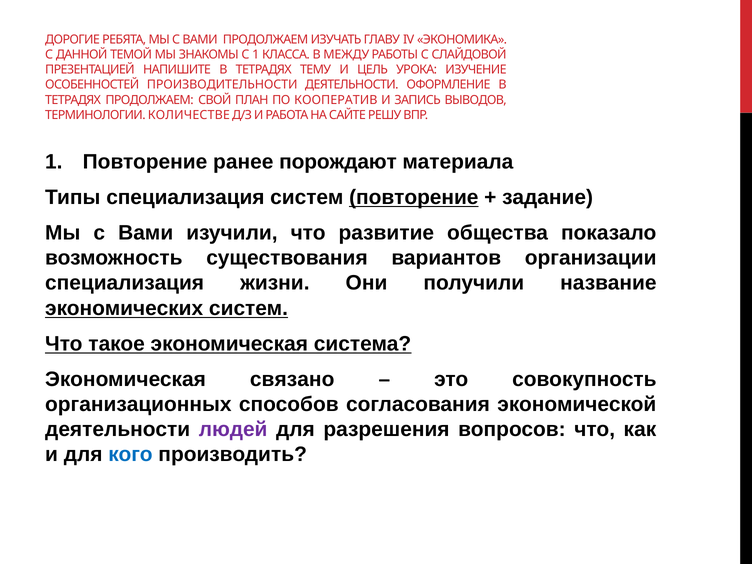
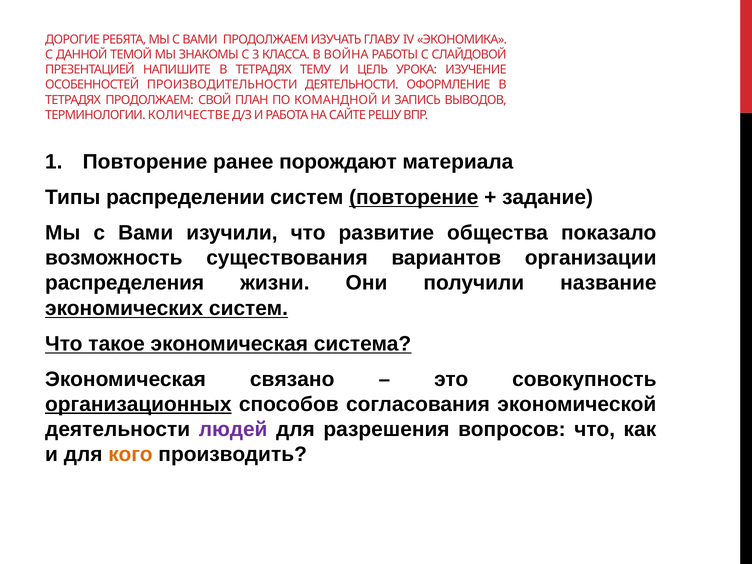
С 1: 1 -> 3 (256, 55)
МЕЖДУ: МЕЖДУ -> ВОЙНА (346, 55)
КООПЕРАТИВ: КООПЕРАТИВ -> КОМАНДНОЙ (336, 100)
Типы специализация: специализация -> распределении (185, 197)
специализация: специализация -> распределения (125, 283)
организационных underline: none -> present (138, 404)
кого colour: blue -> orange (130, 454)
